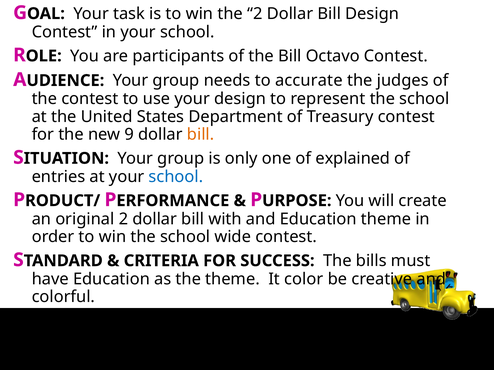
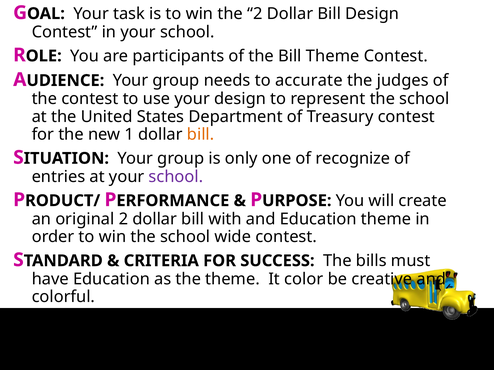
Bill Octavo: Octavo -> Theme (333, 56)
9: 9 -> 1 (129, 135)
explained: explained -> recognize (353, 159)
school colour: blue -> purple (176, 177)
